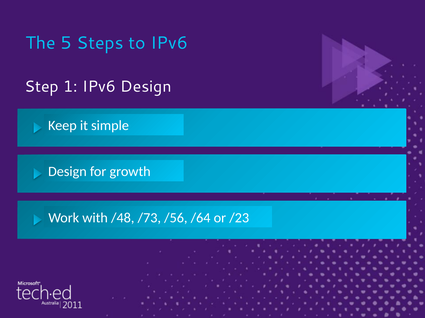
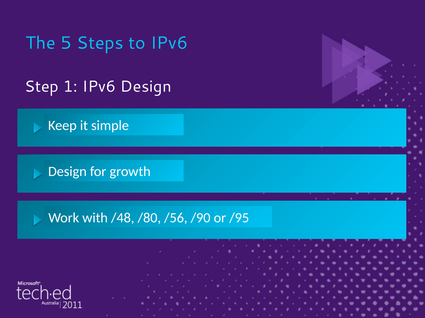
/73: /73 -> /80 (149, 218)
/64: /64 -> /90 (201, 218)
/23: /23 -> /95 (239, 218)
